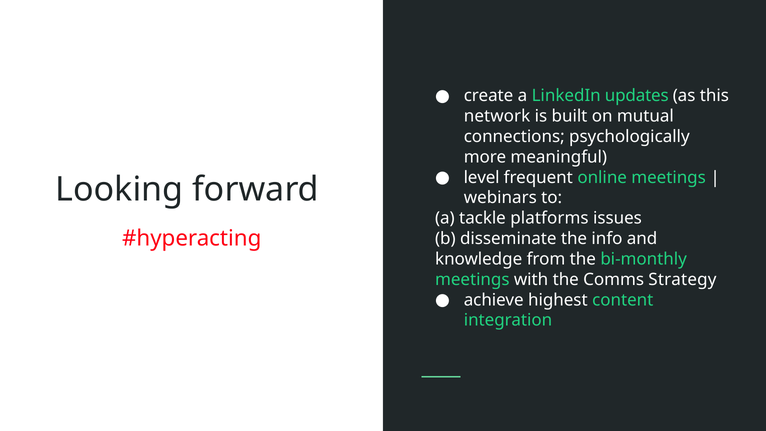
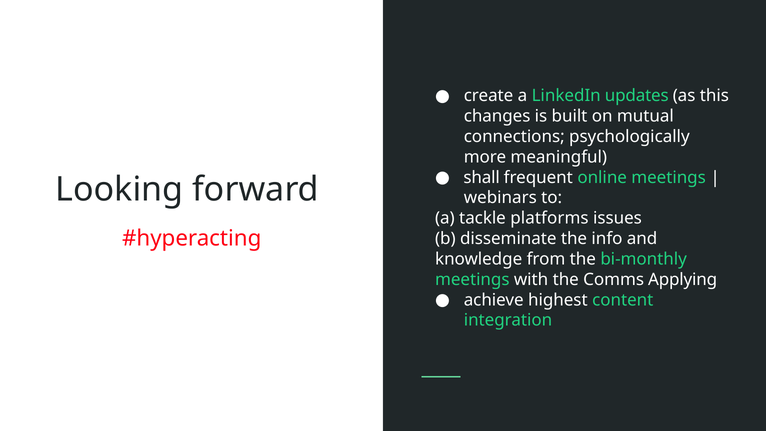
network: network -> changes (497, 116)
level: level -> shall (482, 177)
Strategy: Strategy -> Applying (683, 279)
